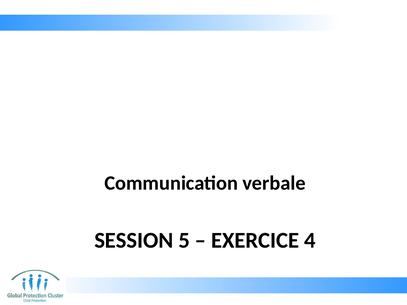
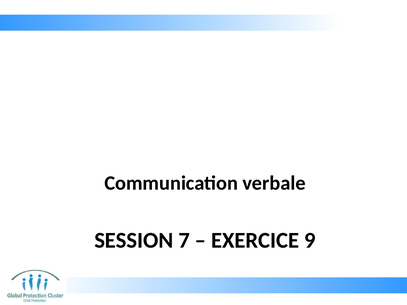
5: 5 -> 7 (184, 240)
4: 4 -> 9 (310, 240)
